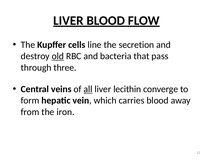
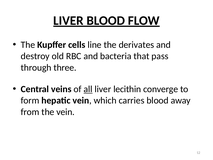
secretion: secretion -> derivates (136, 45)
old underline: present -> none (58, 56)
the iron: iron -> vein (66, 112)
